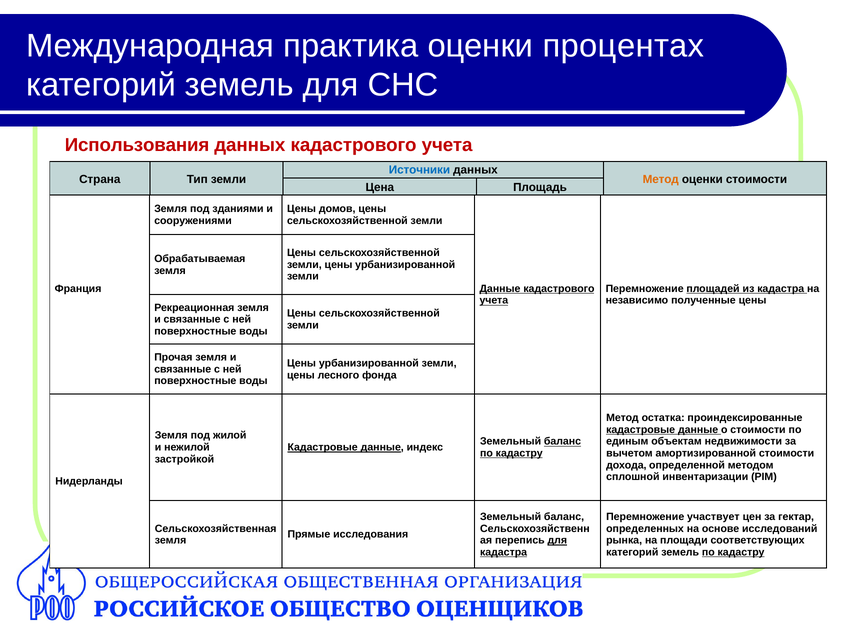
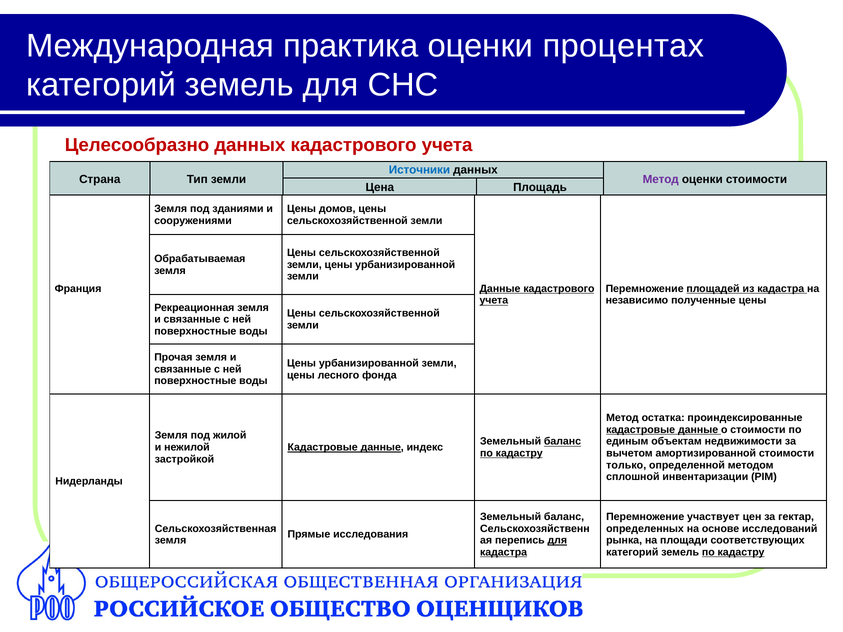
Использования: Использования -> Целесообразно (137, 145)
Метод colour: orange -> purple (661, 179)
дохода: дохода -> только (626, 465)
